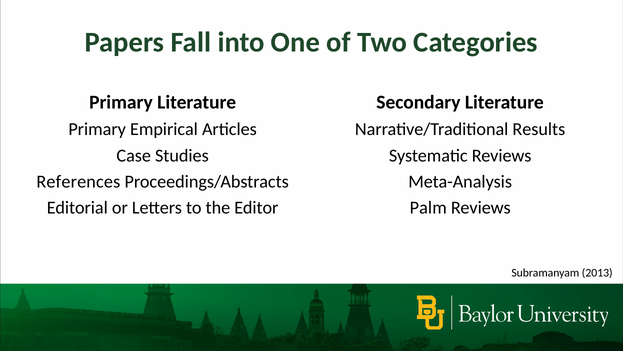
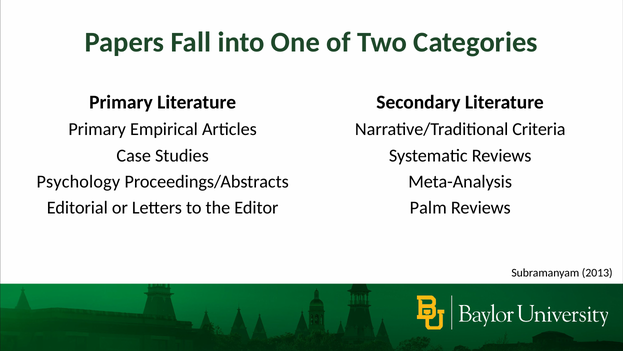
Results: Results -> Criteria (539, 129)
References: References -> Psychology (78, 181)
